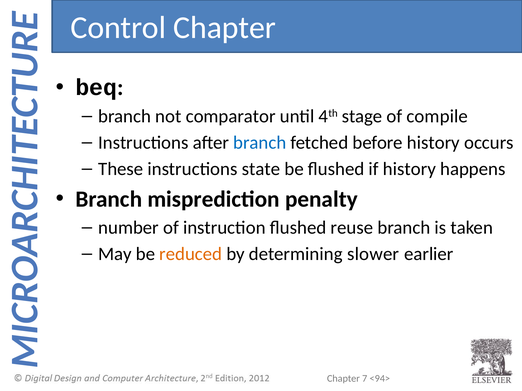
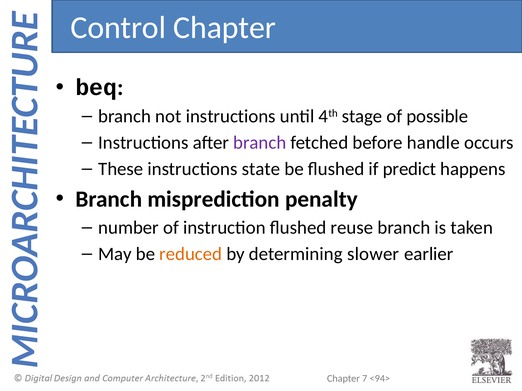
not comparator: comparator -> instructions (231, 116)
compile: compile -> possible (437, 116)
branch colour: blue -> purple (260, 143)
before history: history -> handle (433, 143)
if history: history -> predict (410, 169)
